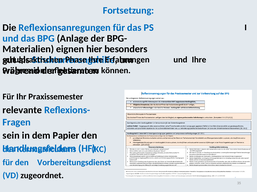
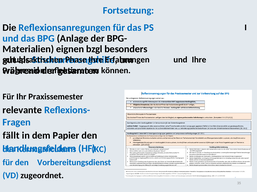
hier: hier -> bzgl (94, 49)
sein: sein -> fällt (11, 136)
